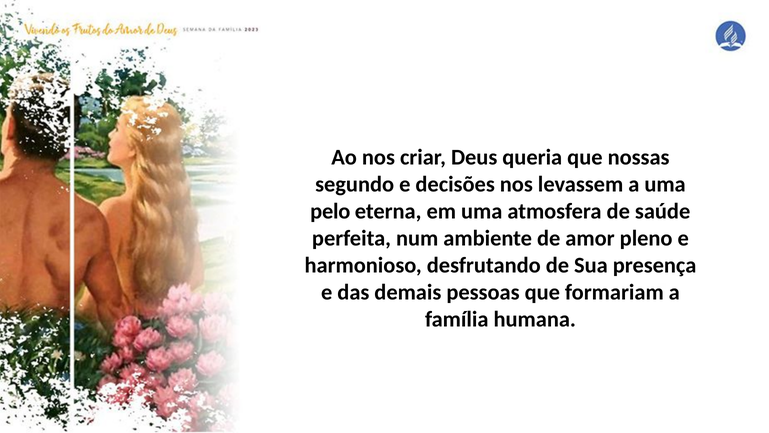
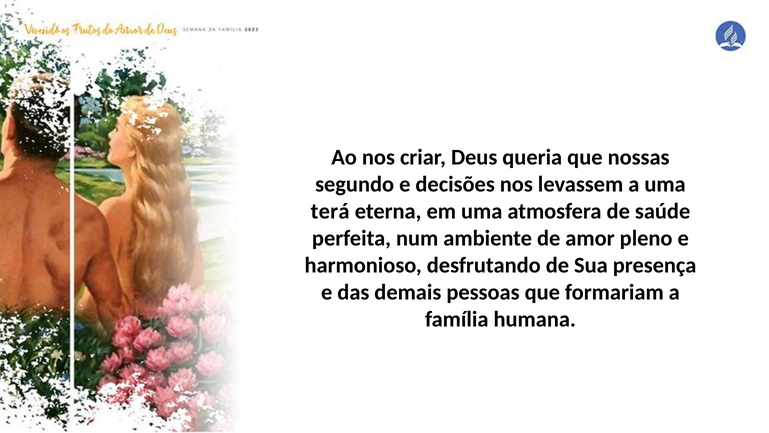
pelo: pelo -> terá (330, 211)
